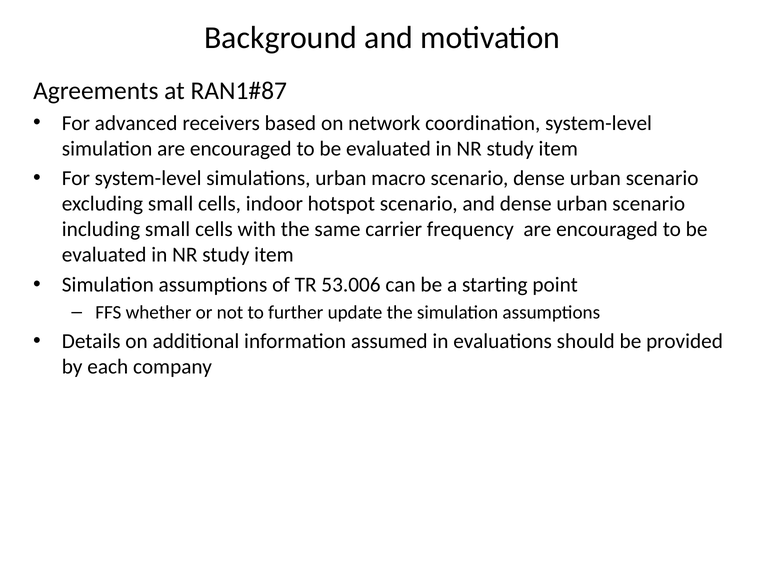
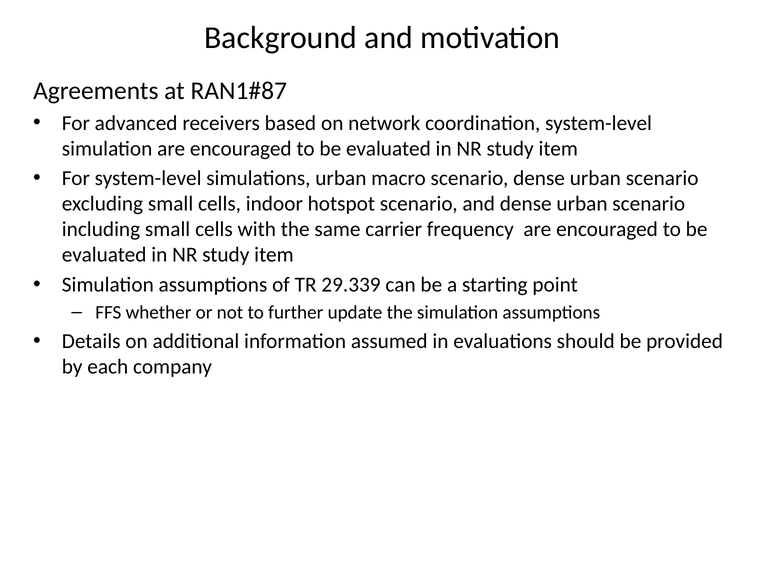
53.006: 53.006 -> 29.339 (351, 285)
